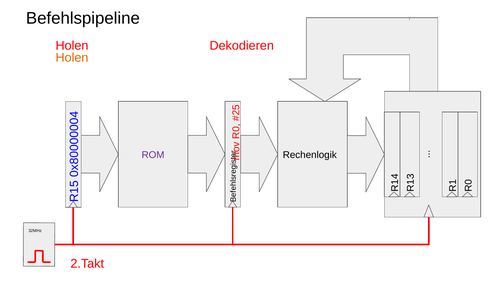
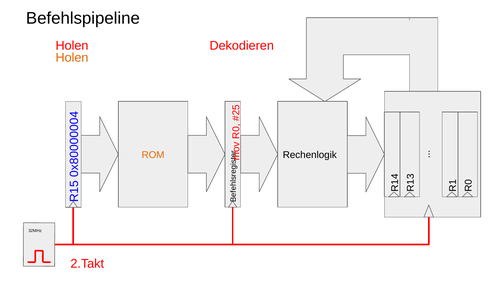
ROM colour: purple -> orange (153, 155)
